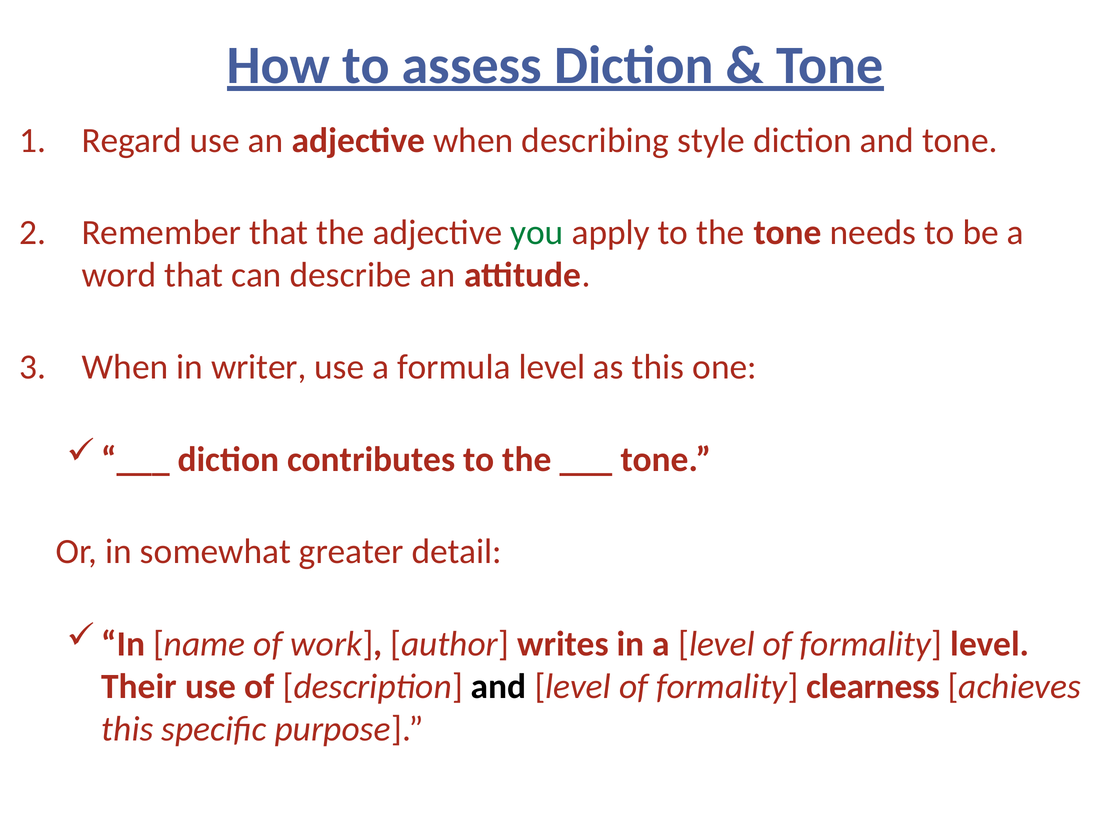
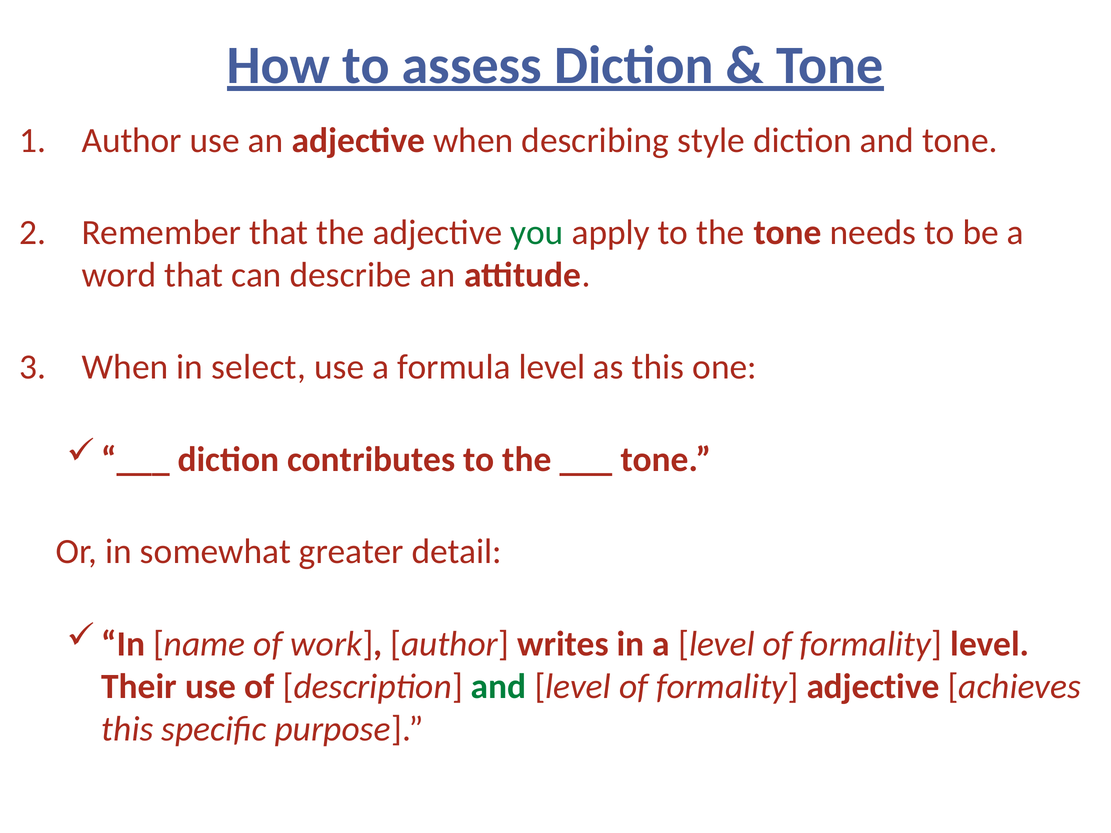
Regard: Regard -> Author (132, 140)
writer: writer -> select (259, 367)
and colour: black -> green (499, 687)
formality clearness: clearness -> adjective (873, 687)
